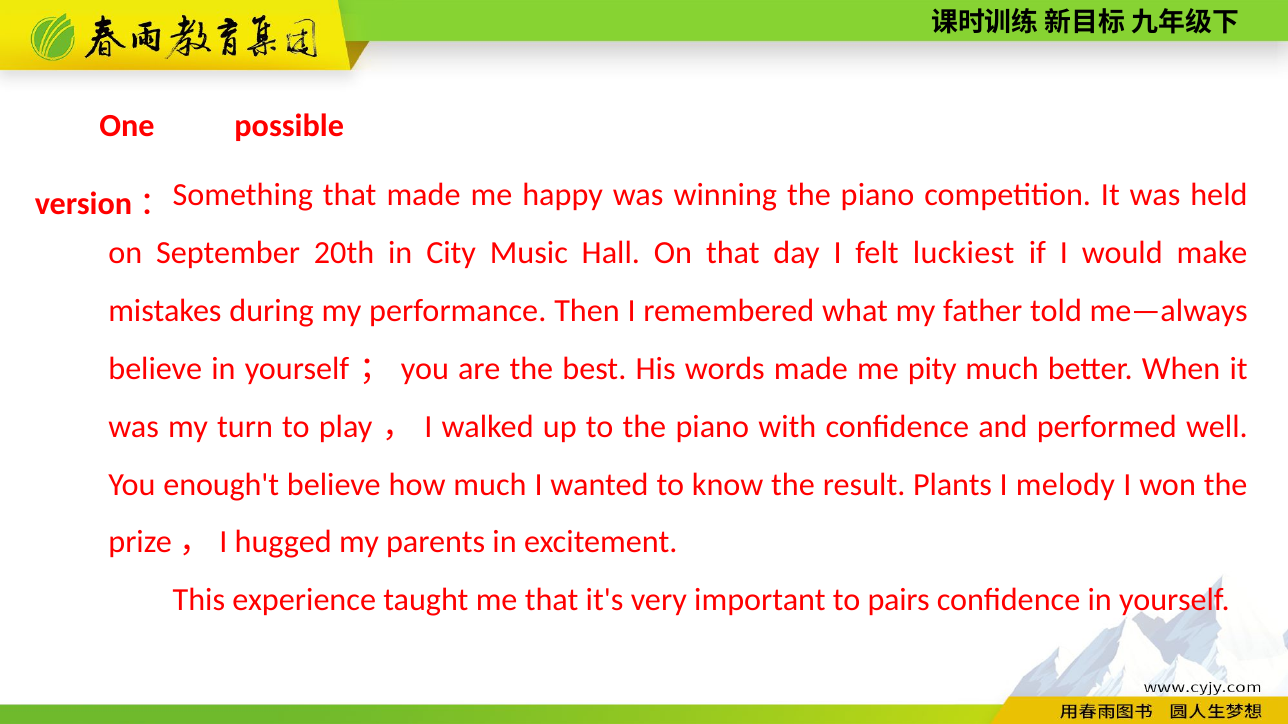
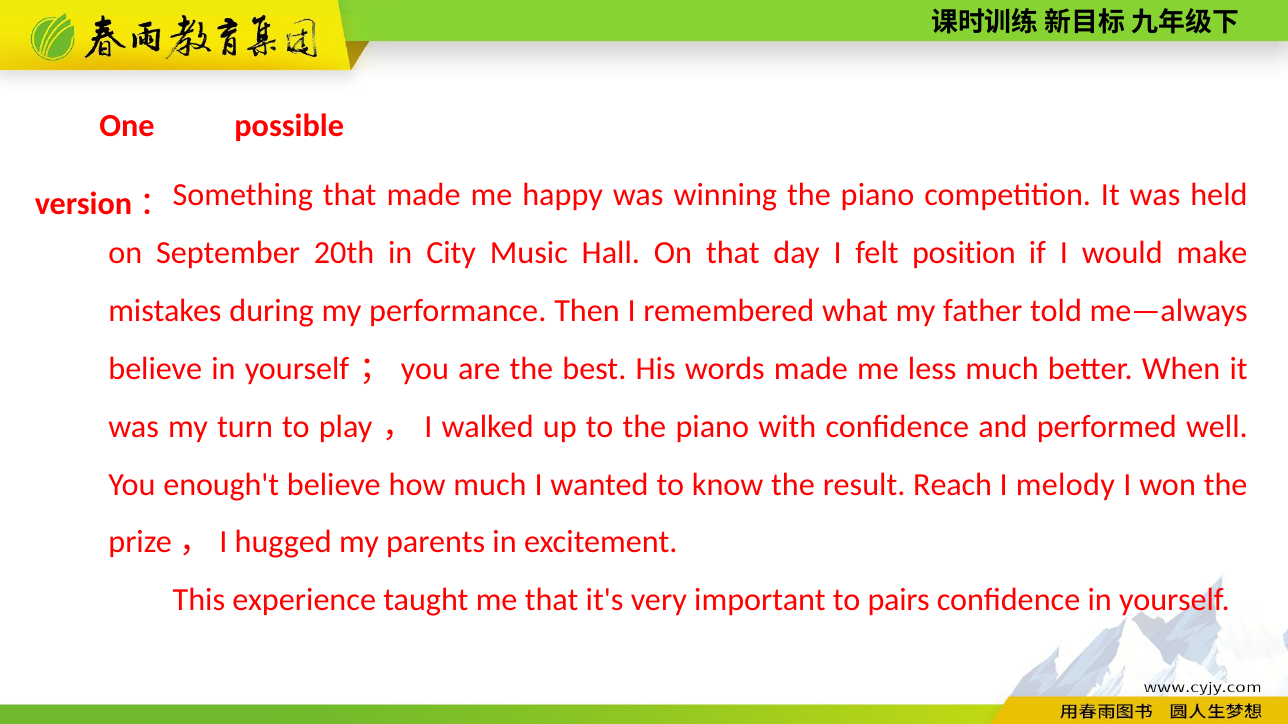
luckiest: luckiest -> position (964, 253)
pity: pity -> less (932, 369)
Plants: Plants -> Reach (953, 485)
